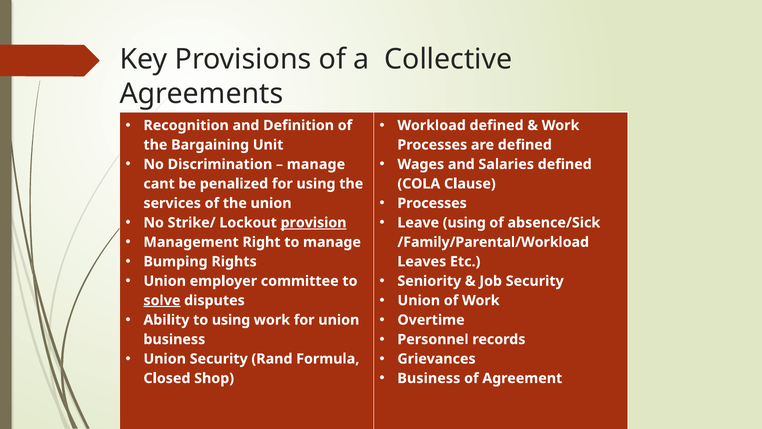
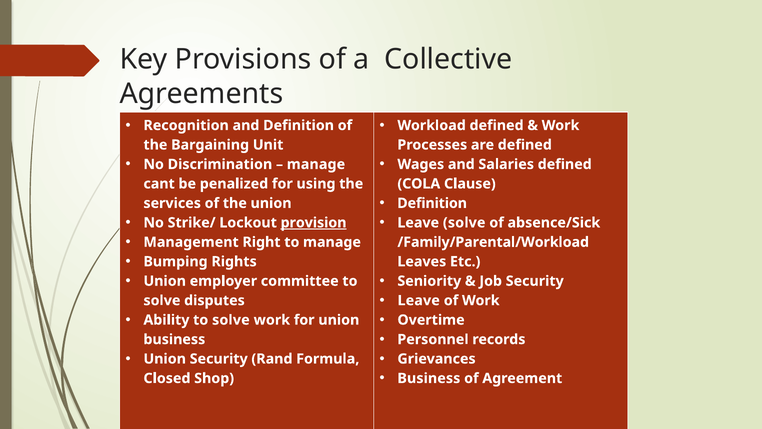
Processes: Processes -> Definition (432, 203)
Leave using: using -> solve (464, 222)
Union: Union -> Leave (419, 300)
solve underline: present -> none (162, 300)
Ability to using: using -> solve (231, 320)
